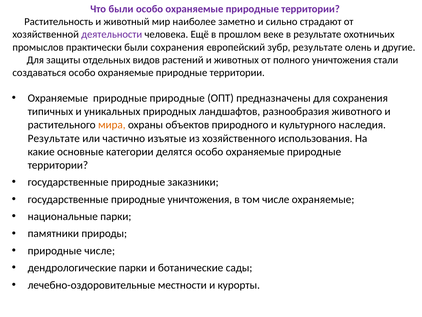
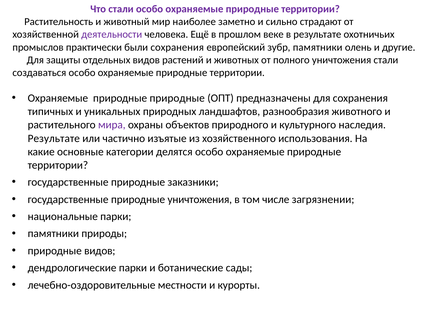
Что были: были -> стали (121, 9)
зубр результате: результате -> памятники (318, 47)
мира colour: orange -> purple (112, 125)
числе охраняемые: охраняемые -> загрязнении (323, 199)
природные числе: числе -> видов (100, 250)
